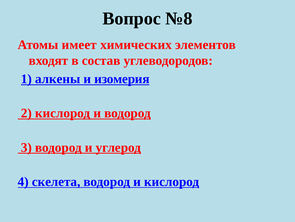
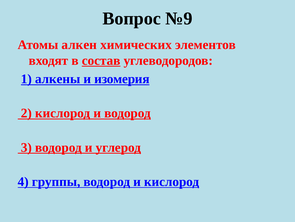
№8: №8 -> №9 (179, 18)
имеет: имеет -> алкен (79, 45)
состав underline: none -> present (101, 60)
скелета: скелета -> группы (56, 181)
